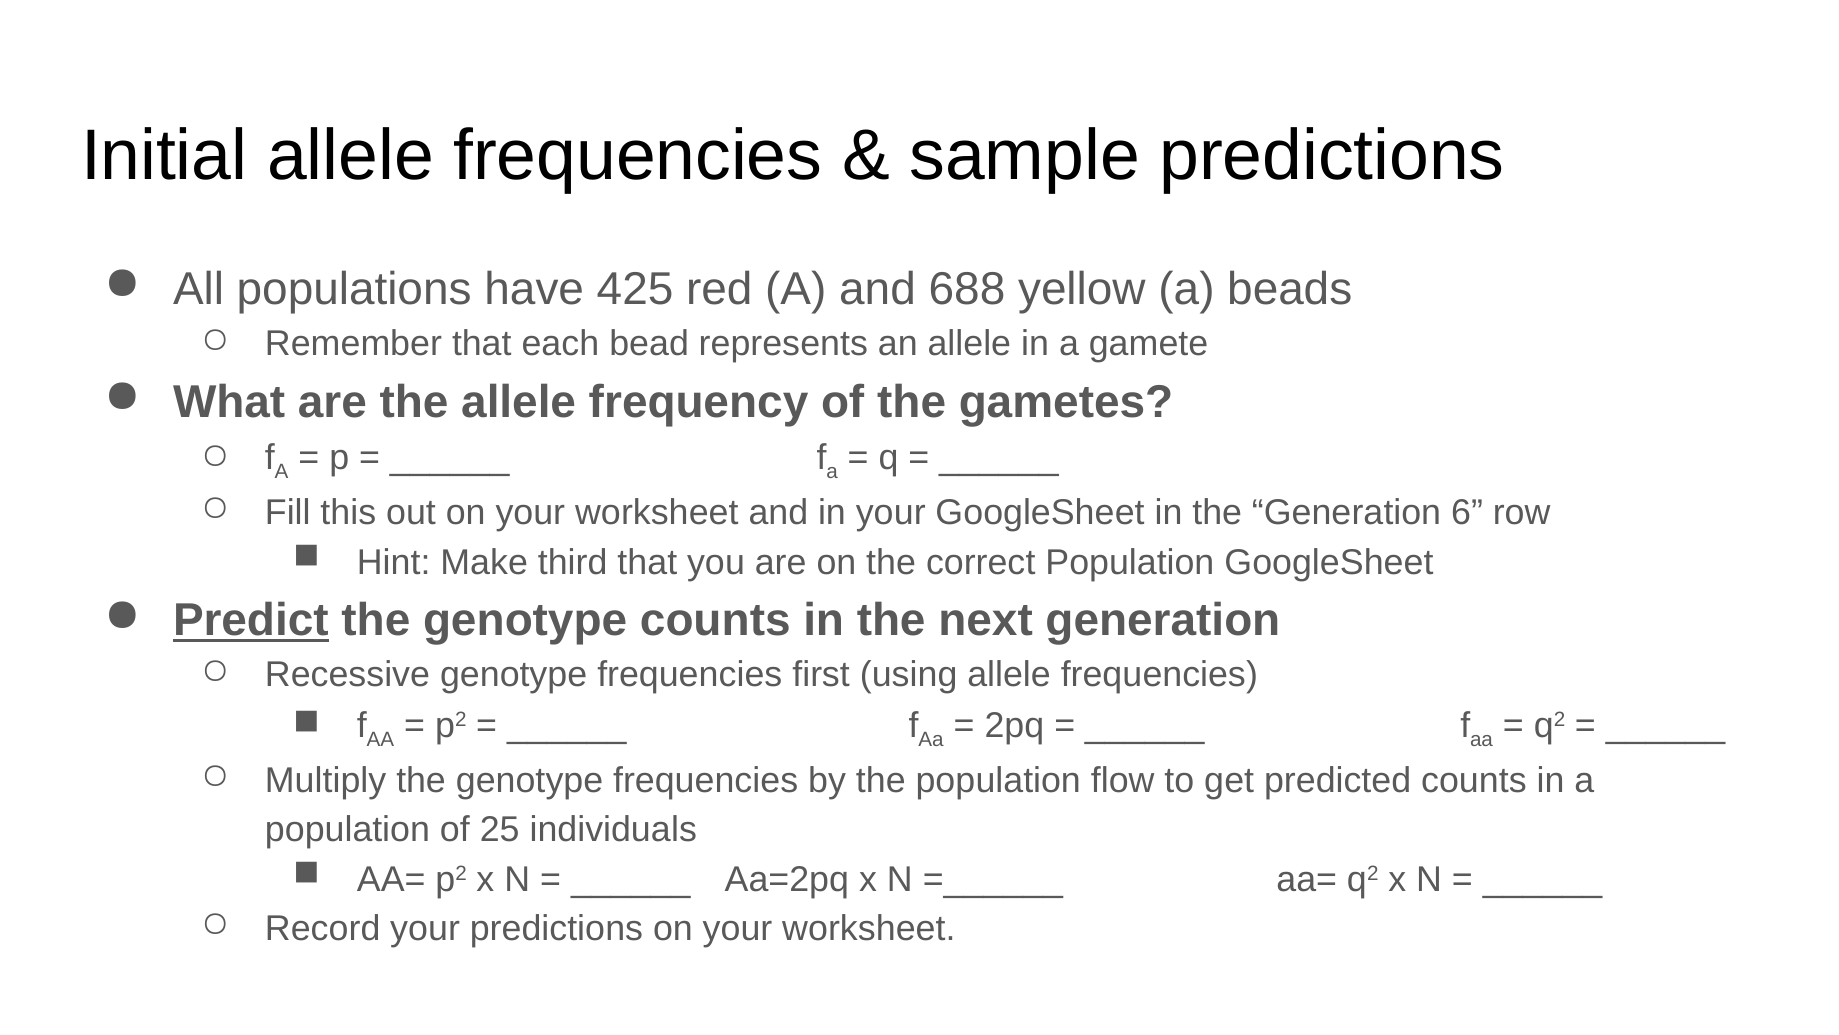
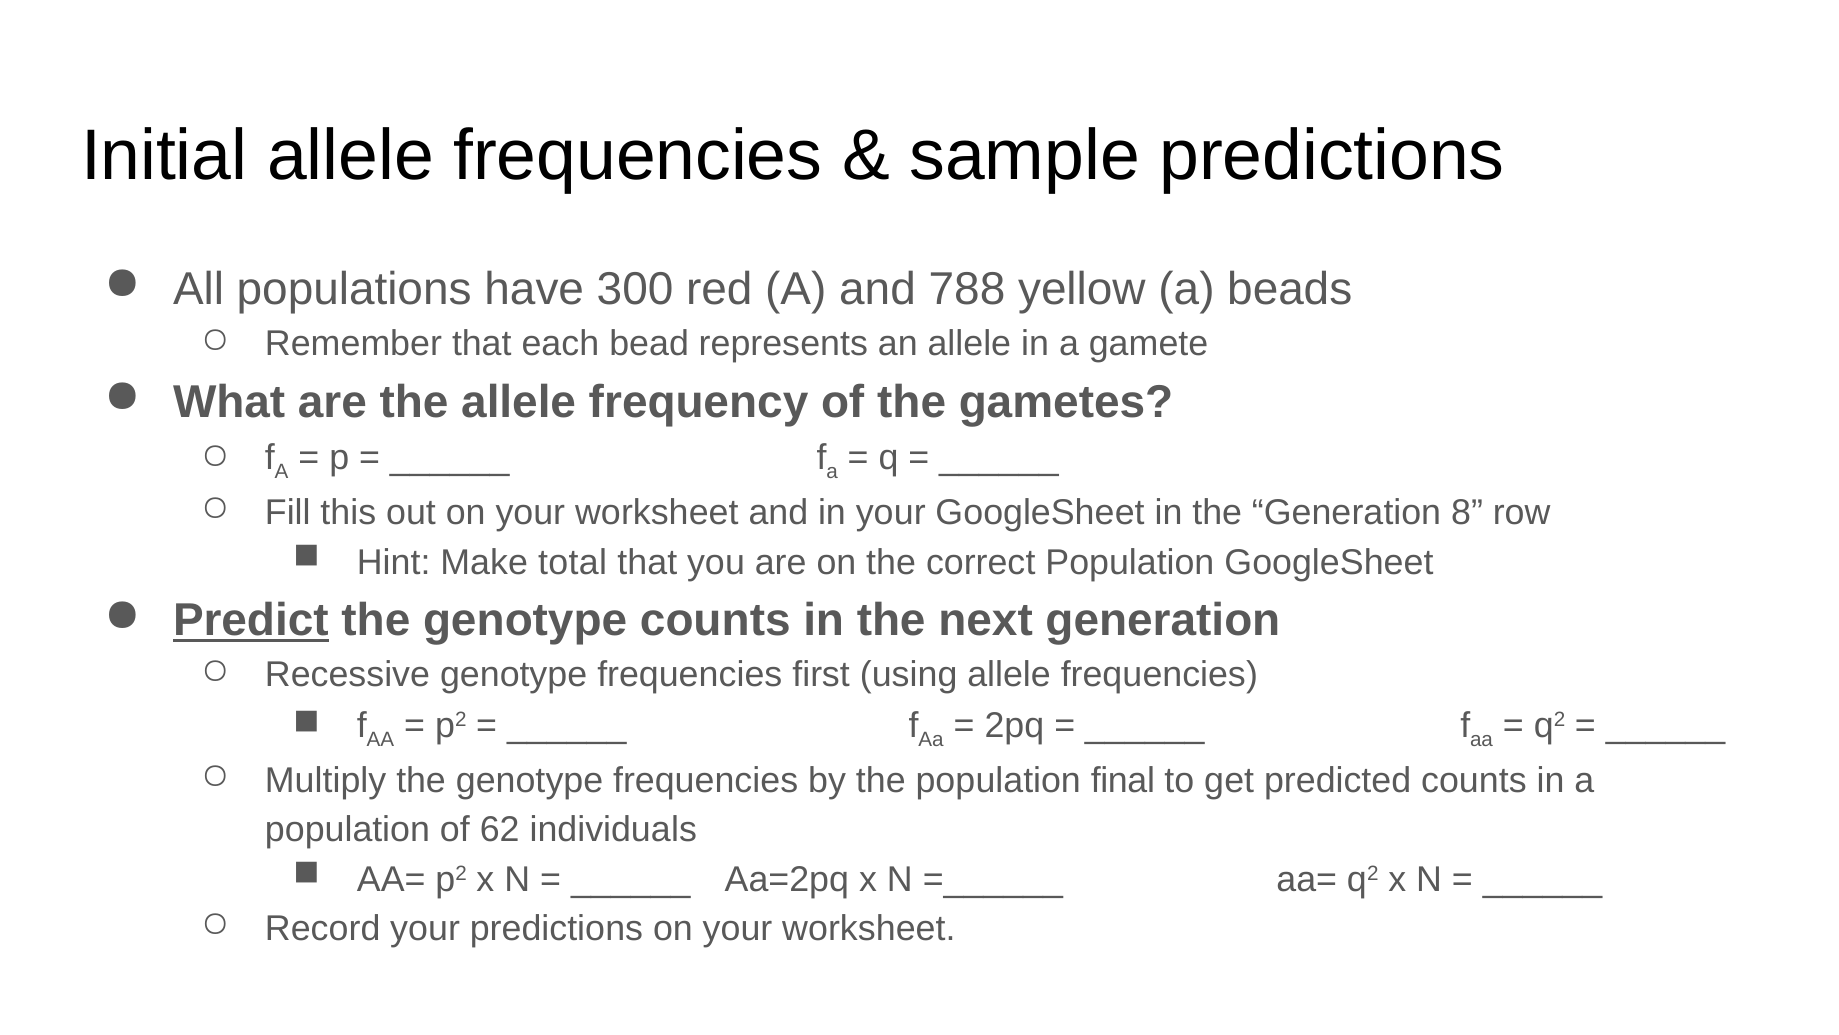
425: 425 -> 300 (635, 289)
688: 688 -> 788 (967, 289)
6: 6 -> 8 (1467, 513)
third: third -> total (573, 562)
flow: flow -> final (1123, 780)
25: 25 -> 62 (500, 830)
